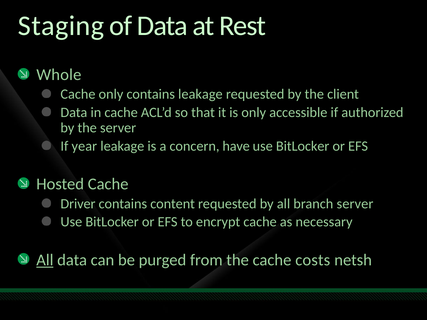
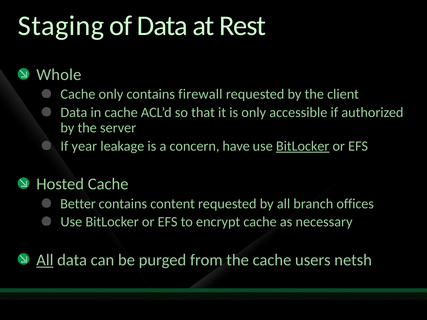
contains leakage: leakage -> firewall (200, 94)
BitLocker underline: none -> present (303, 146)
Driver: Driver -> Better (78, 204)
branch server: server -> offices (355, 204)
costs: costs -> users (313, 260)
